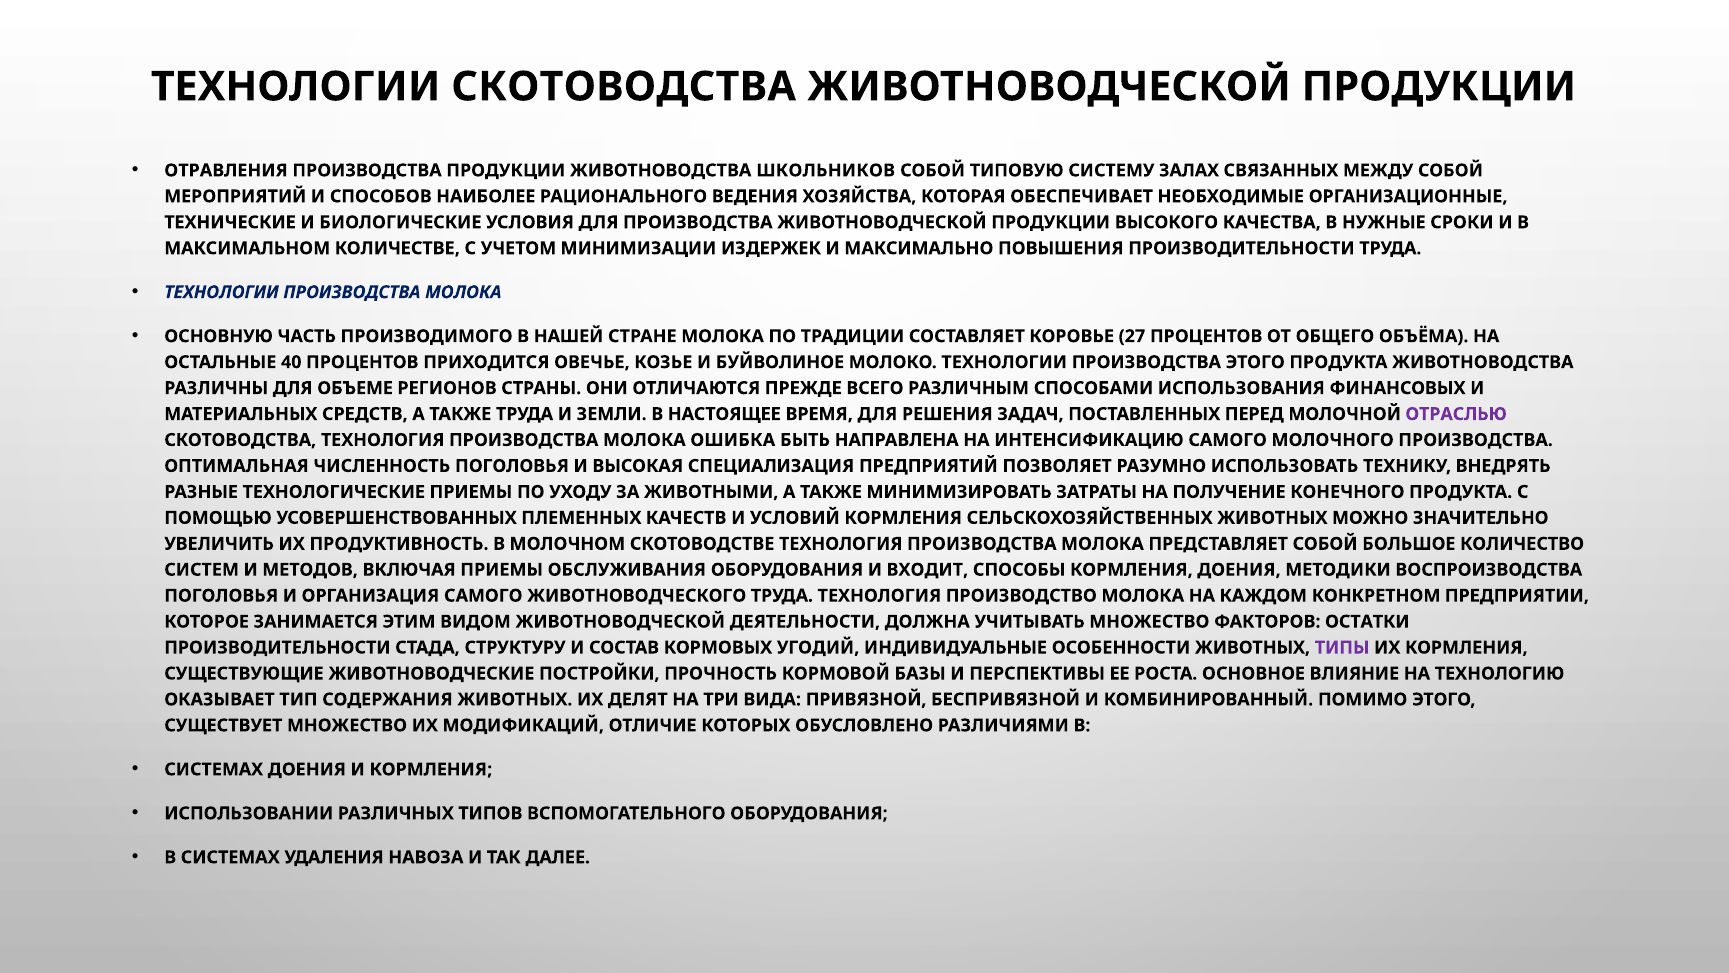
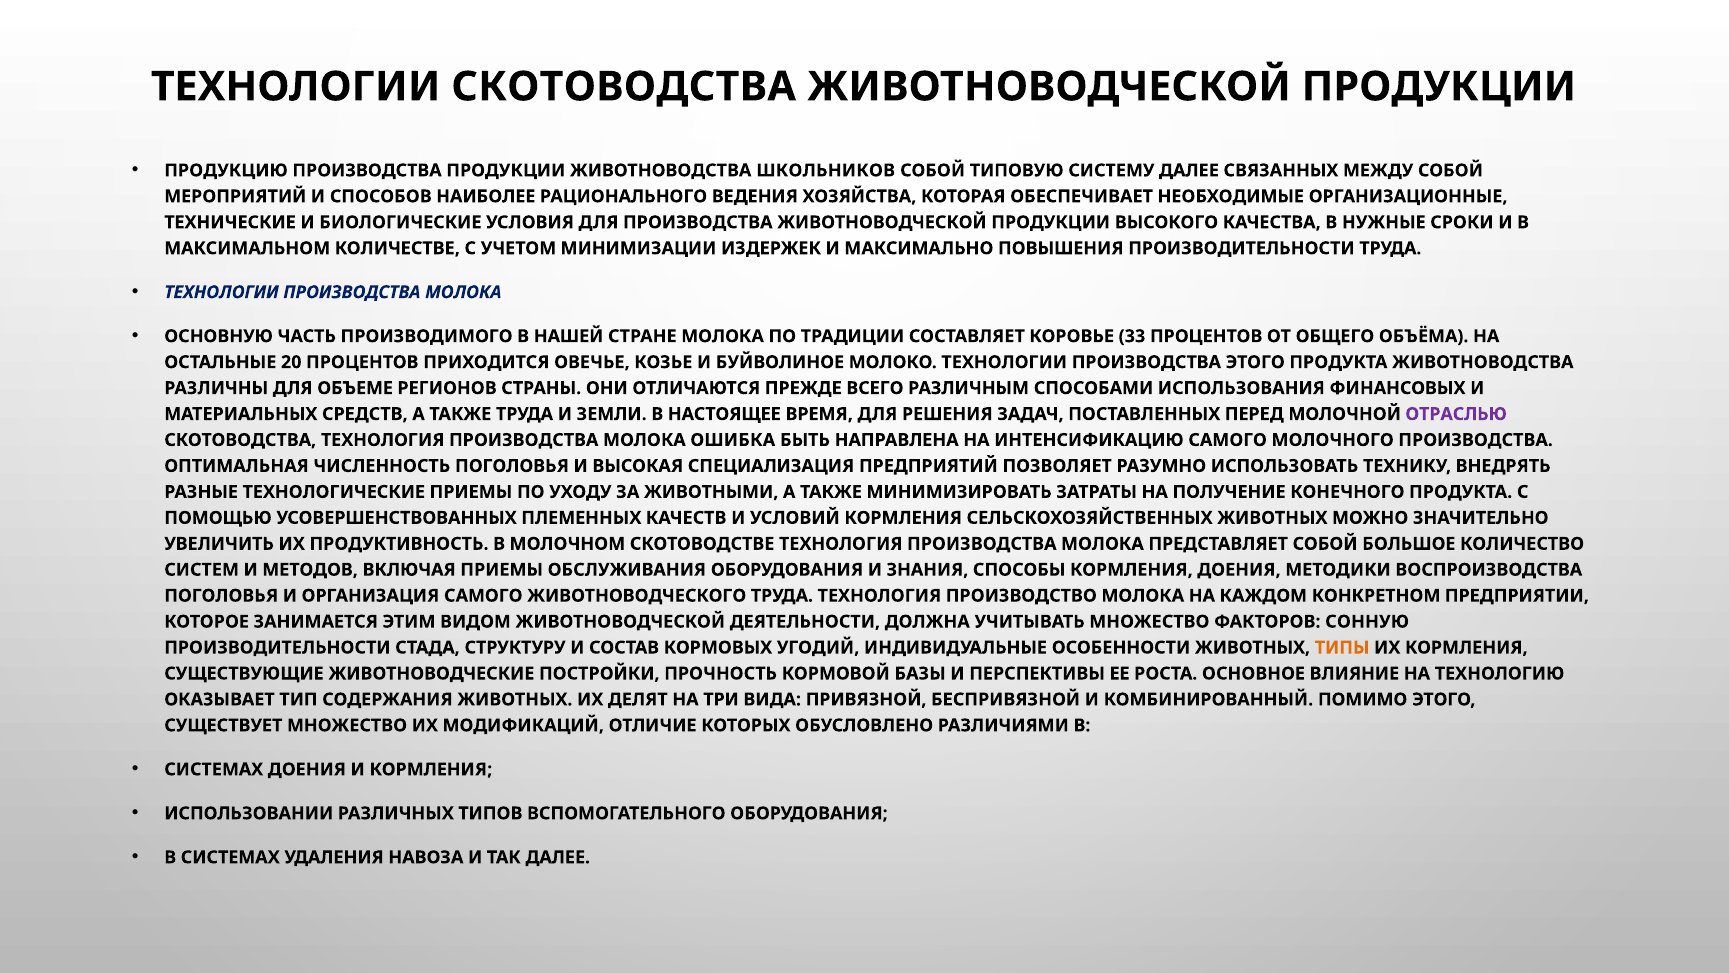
ОТРАВЛЕНИЯ: ОТРАВЛЕНИЯ -> ПРОДУКЦИЮ (226, 170)
СИСТЕМУ ЗАЛАХ: ЗАЛАХ -> ДАЛЕЕ (1189, 170)
27: 27 -> 33 (1132, 336)
40: 40 -> 20 (291, 362)
ВХОДИТ: ВХОДИТ -> ЗНАНИЯ (927, 570)
ОСТАТКИ: ОСТАТКИ -> СОННУЮ (1367, 621)
ТИПЫ colour: purple -> orange (1342, 647)
